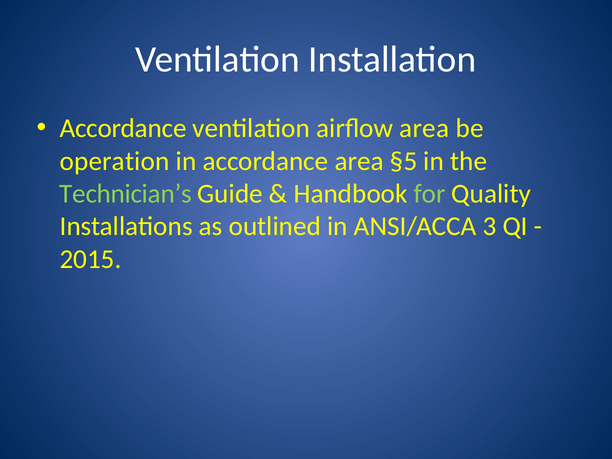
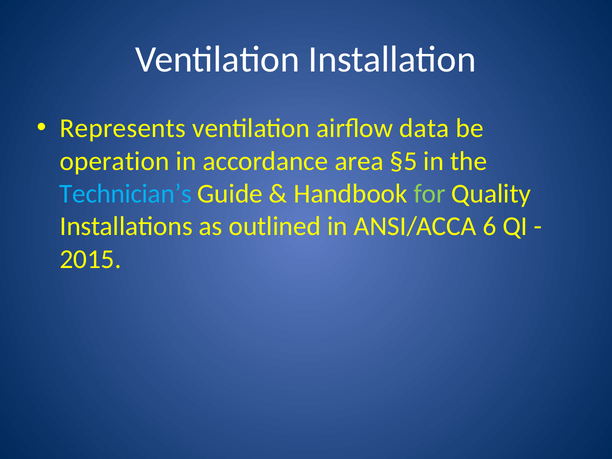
Accordance: Accordance -> Represents (123, 128)
airflow area: area -> data (424, 128)
Technician’s colour: light green -> light blue (126, 194)
3: 3 -> 6 (489, 226)
